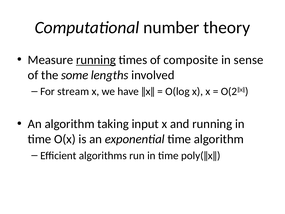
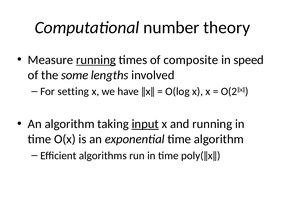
sense: sense -> speed (249, 60)
stream: stream -> setting (73, 91)
input underline: none -> present (145, 124)
